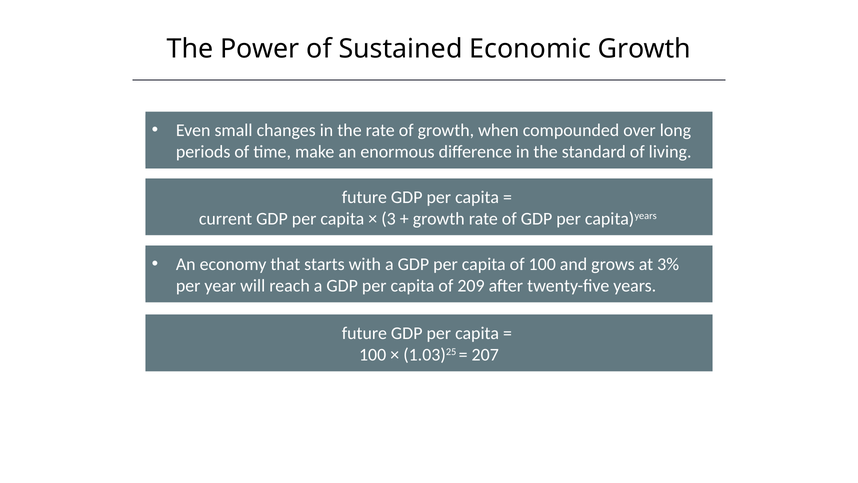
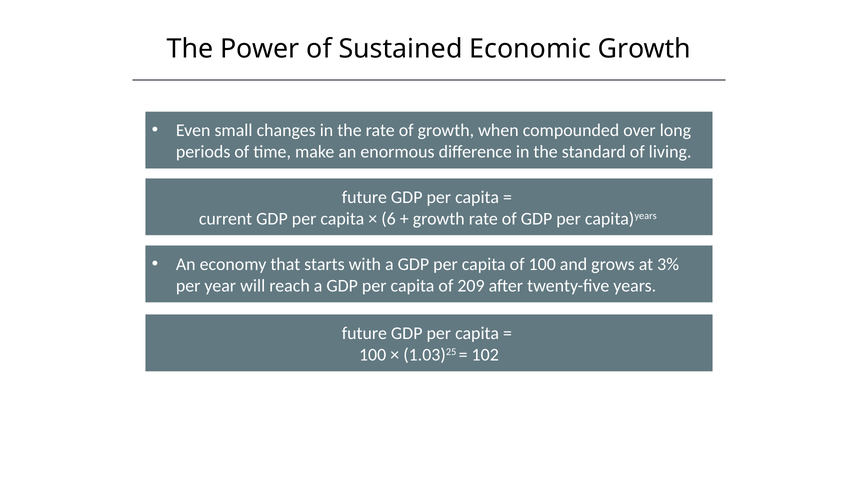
3: 3 -> 6 (389, 219)
207: 207 -> 102 (485, 355)
